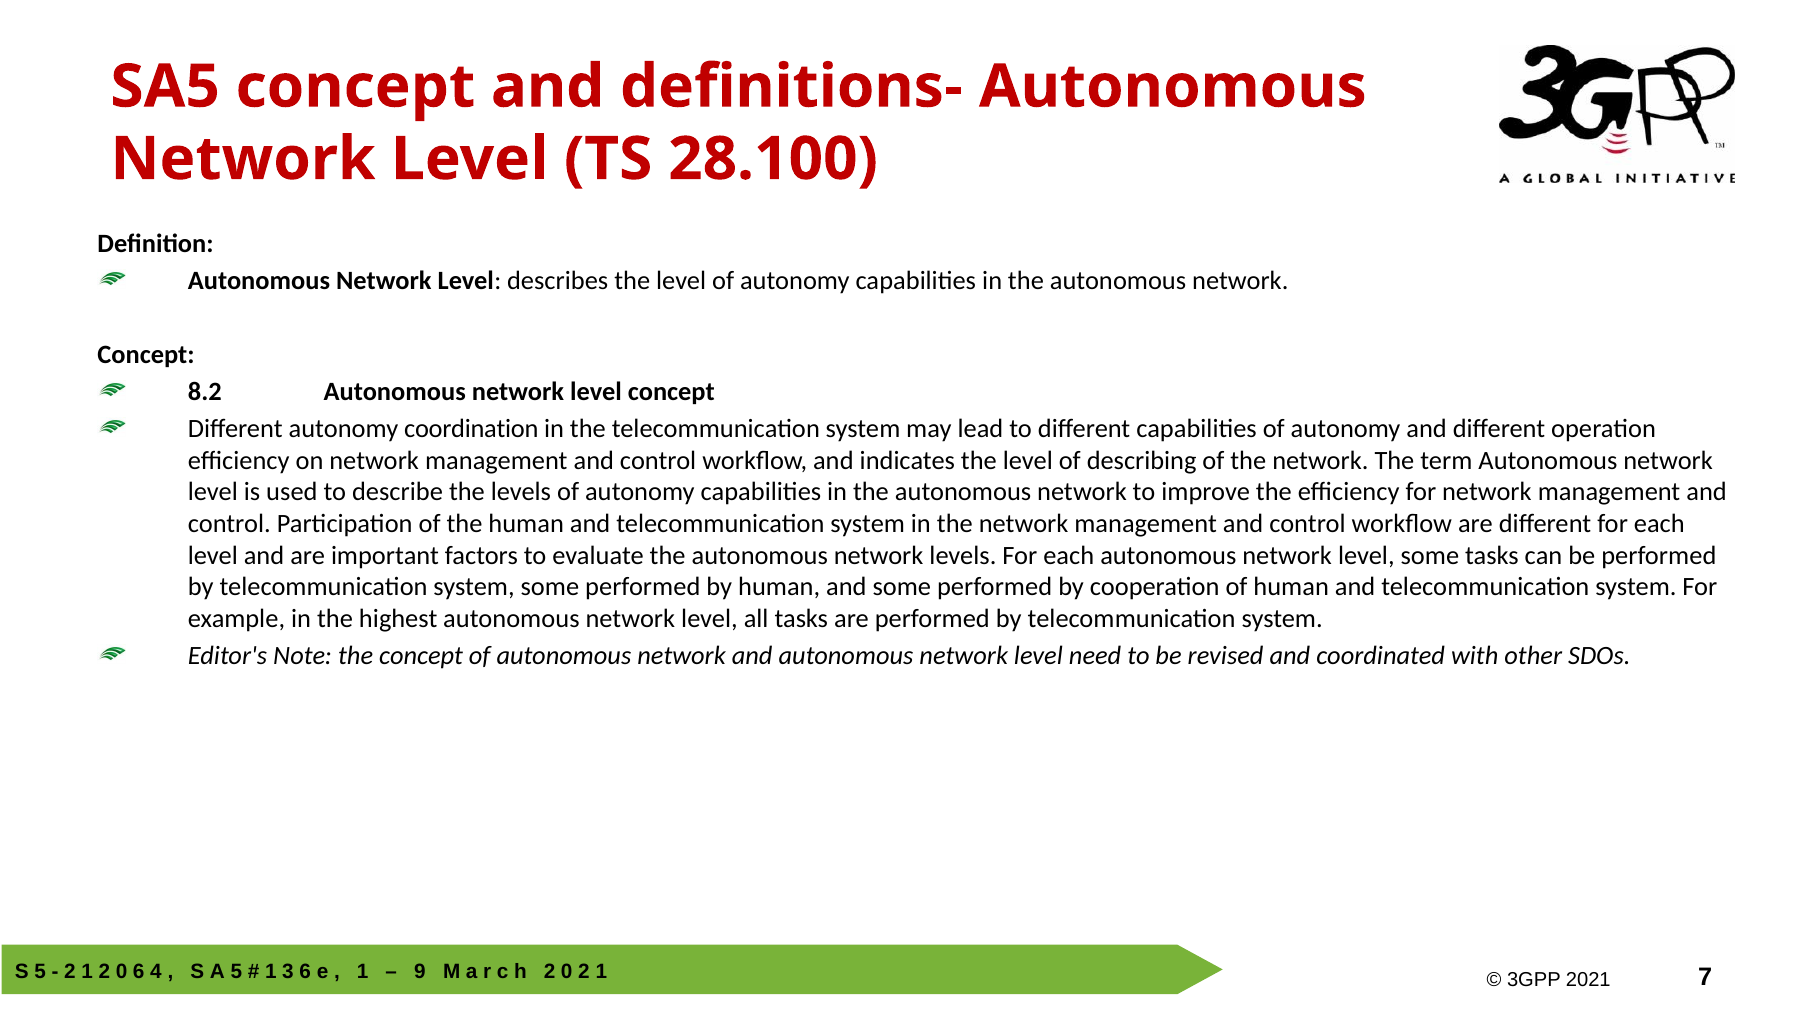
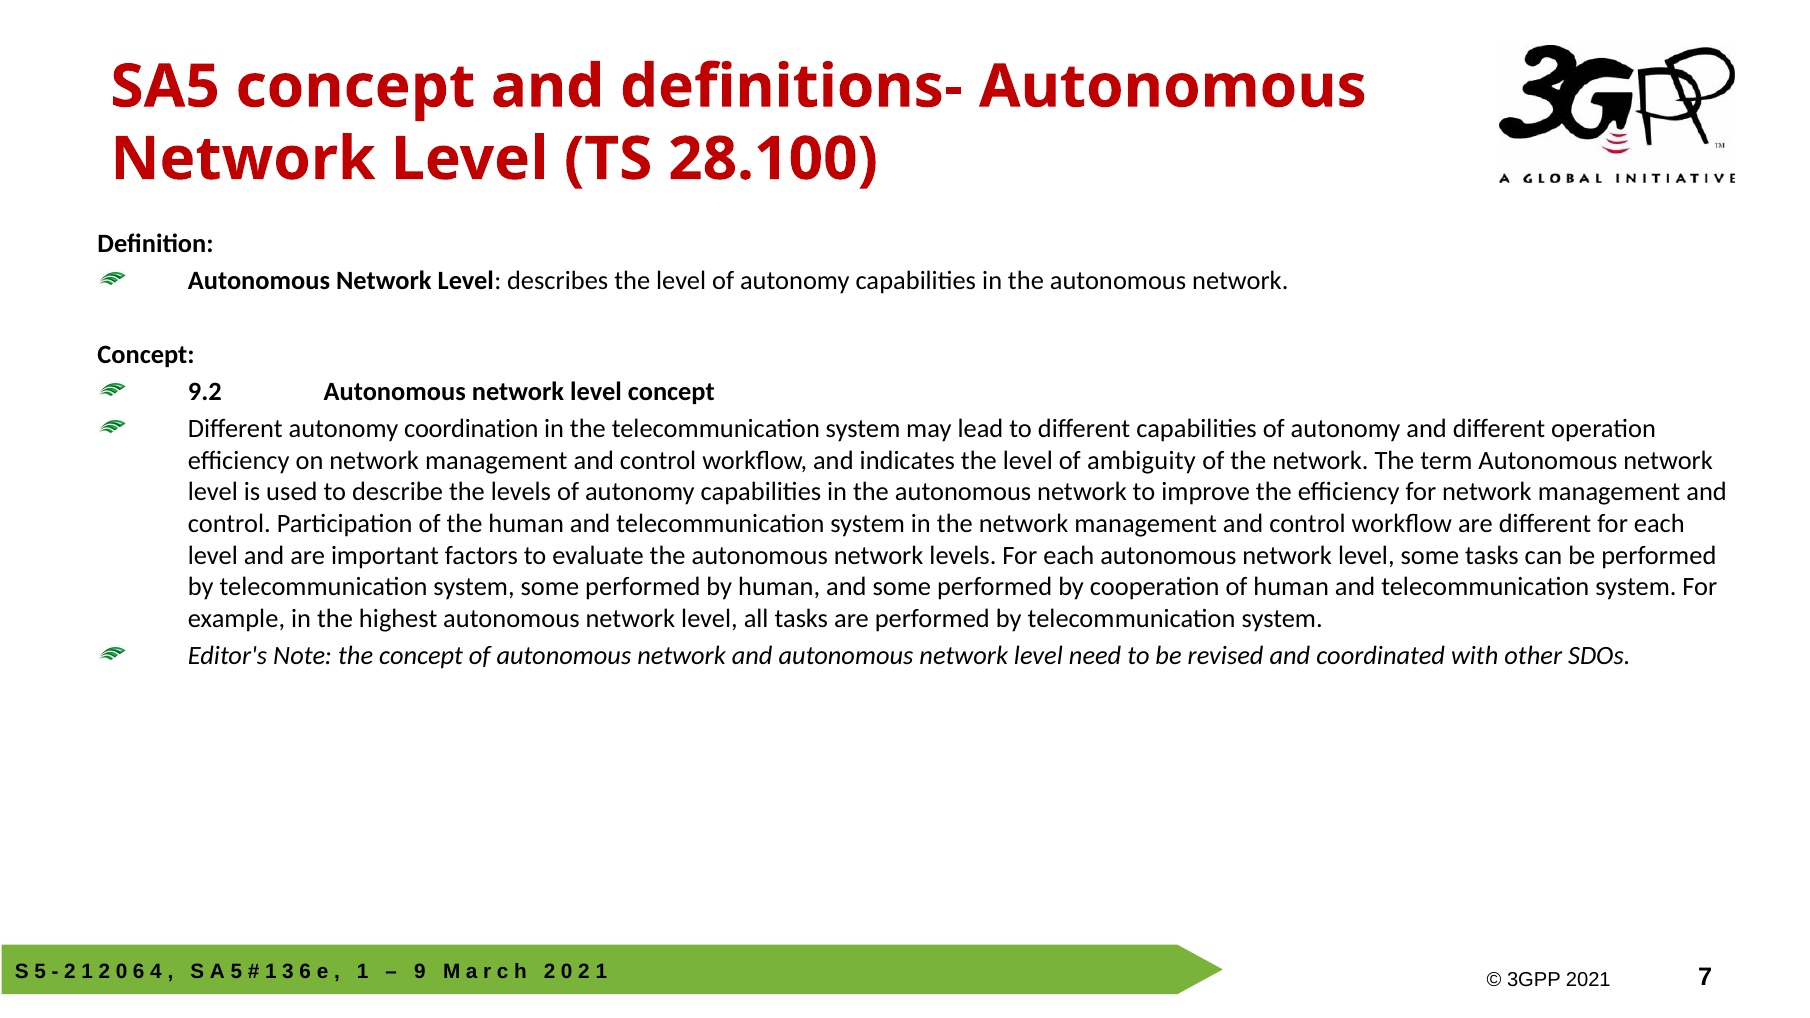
8.2: 8.2 -> 9.2 (205, 392)
describing: describing -> ambiguity (1141, 461)
